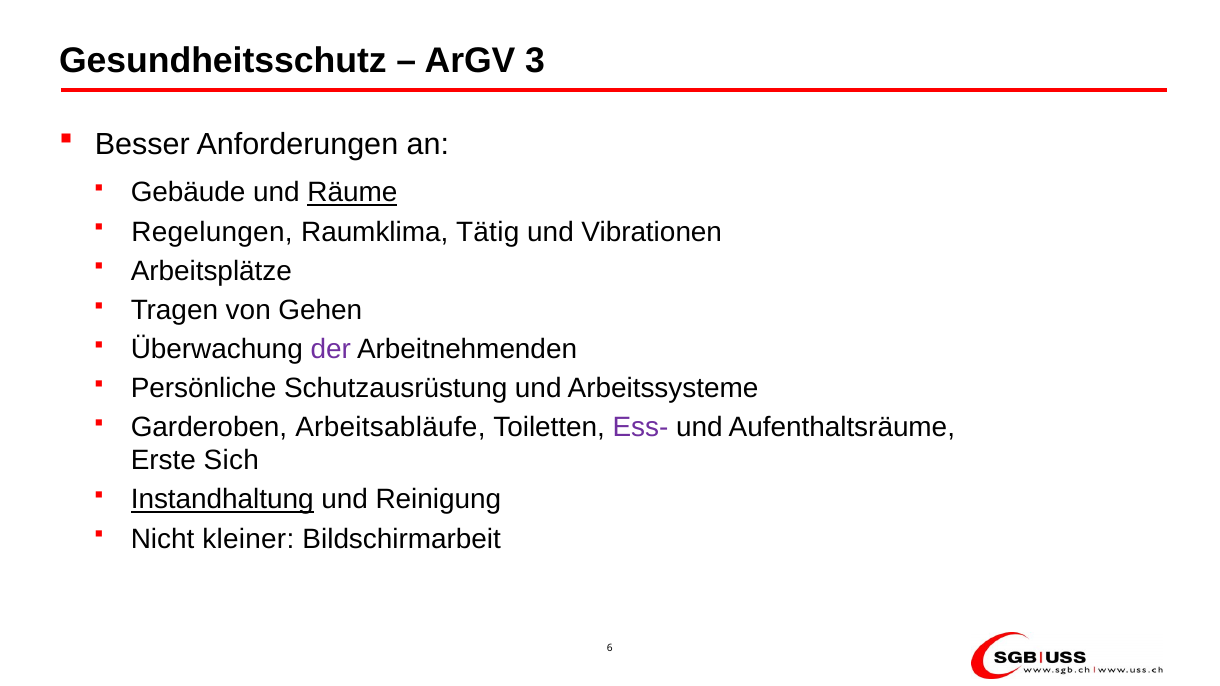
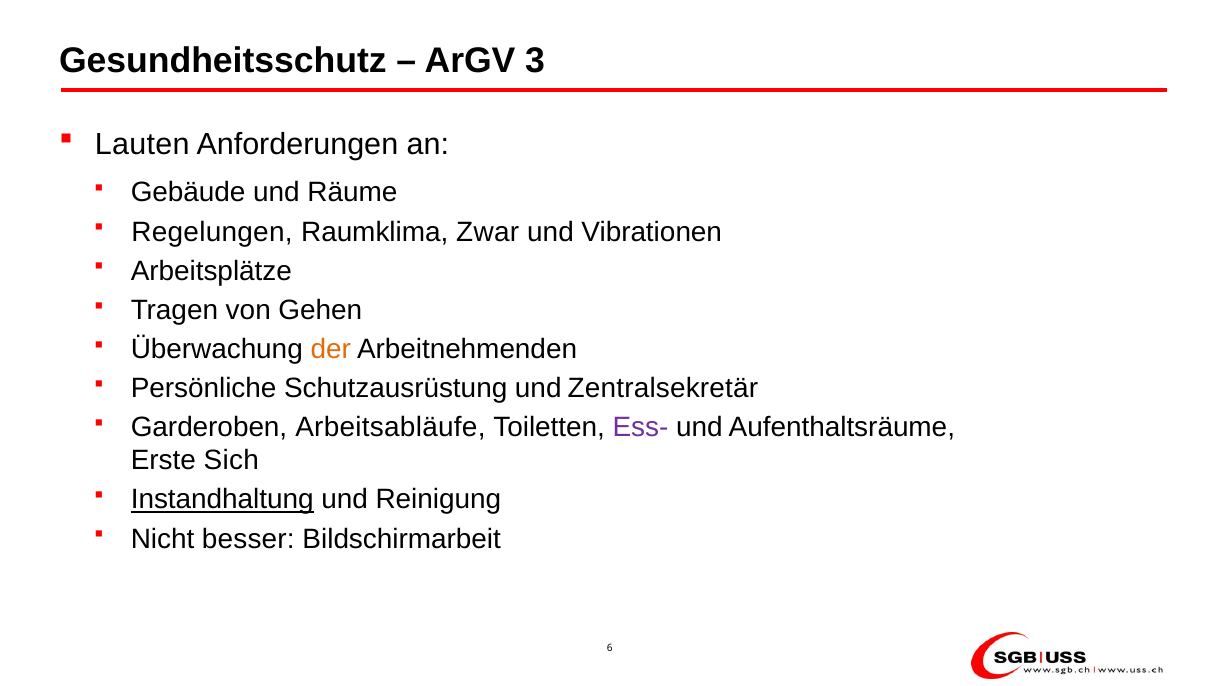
Besser: Besser -> Lauten (142, 145)
Räume underline: present -> none (352, 193)
Tätig: Tätig -> Zwar (488, 232)
der colour: purple -> orange (331, 349)
Arbeitssysteme: Arbeitssysteme -> Zentralsekretär (663, 388)
kleiner: kleiner -> besser (248, 539)
